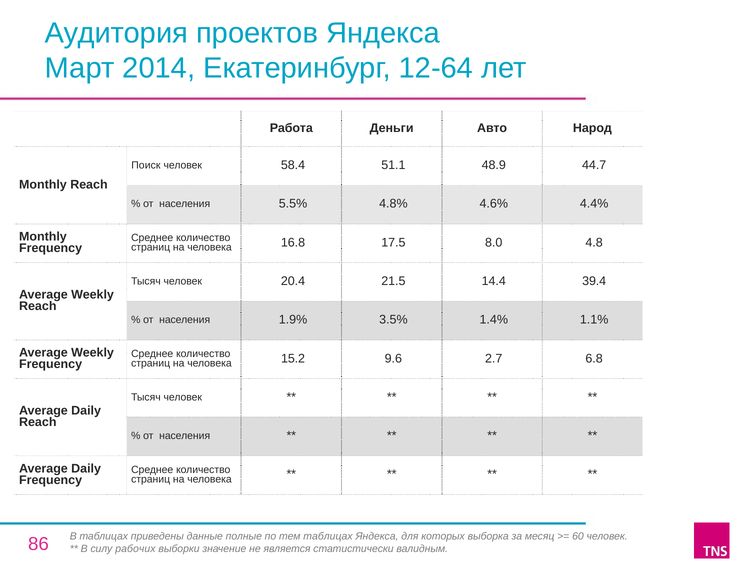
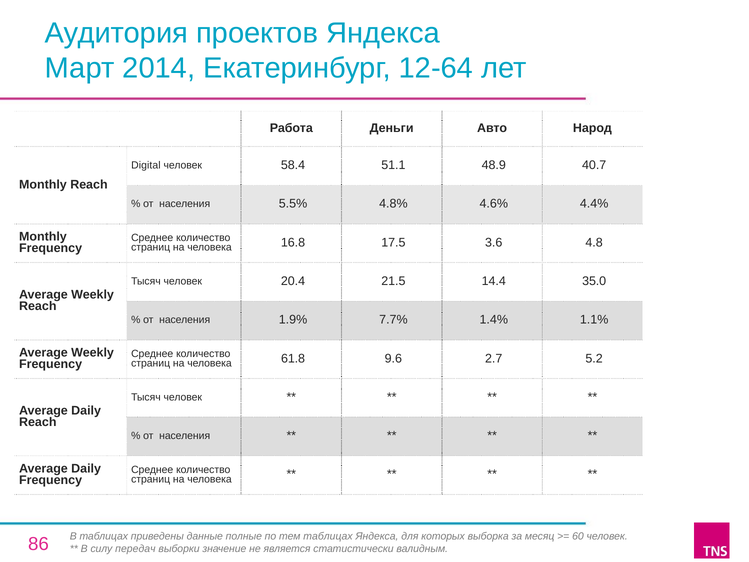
Поиск: Поиск -> Digital (146, 165)
44.7: 44.7 -> 40.7 (594, 165)
8.0: 8.0 -> 3.6 (494, 242)
39.4: 39.4 -> 35.0 (594, 281)
3.5%: 3.5% -> 7.7% (393, 320)
15.2: 15.2 -> 61.8 (293, 358)
6.8: 6.8 -> 5.2 (594, 358)
рабочих: рабочих -> передач (135, 549)
